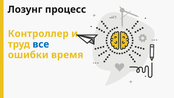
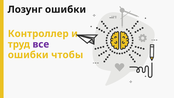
Лозунг процесс: процесс -> ошибки (66, 9)
все colour: blue -> purple (41, 44)
время: время -> чтобы (67, 55)
